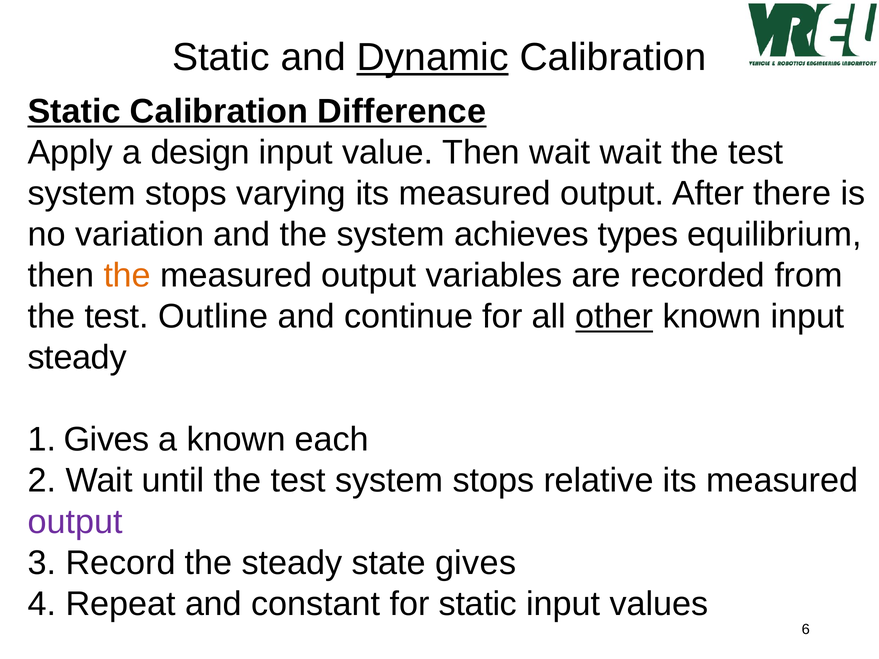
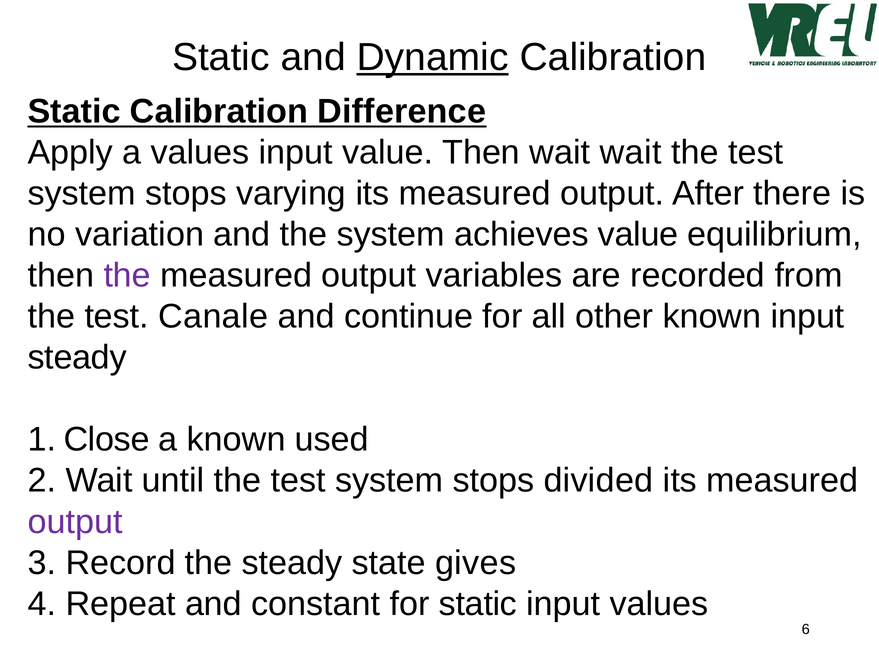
a design: design -> values (200, 153)
achieves types: types -> value (638, 235)
the colour: orange -> purple (127, 276)
Outline: Outline -> Canale (213, 317)
other underline: present -> none (614, 317)
1 Gives: Gives -> Close (107, 440)
each: each -> used (332, 440)
relative: relative -> divided (598, 481)
